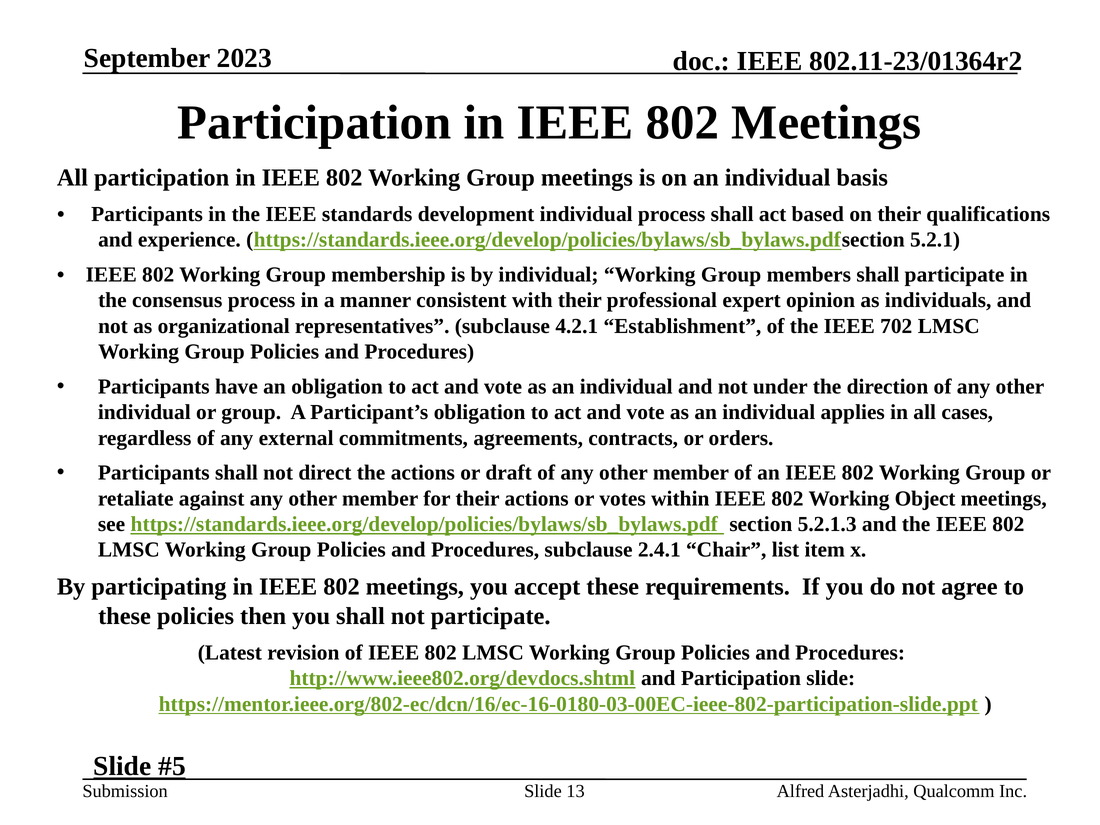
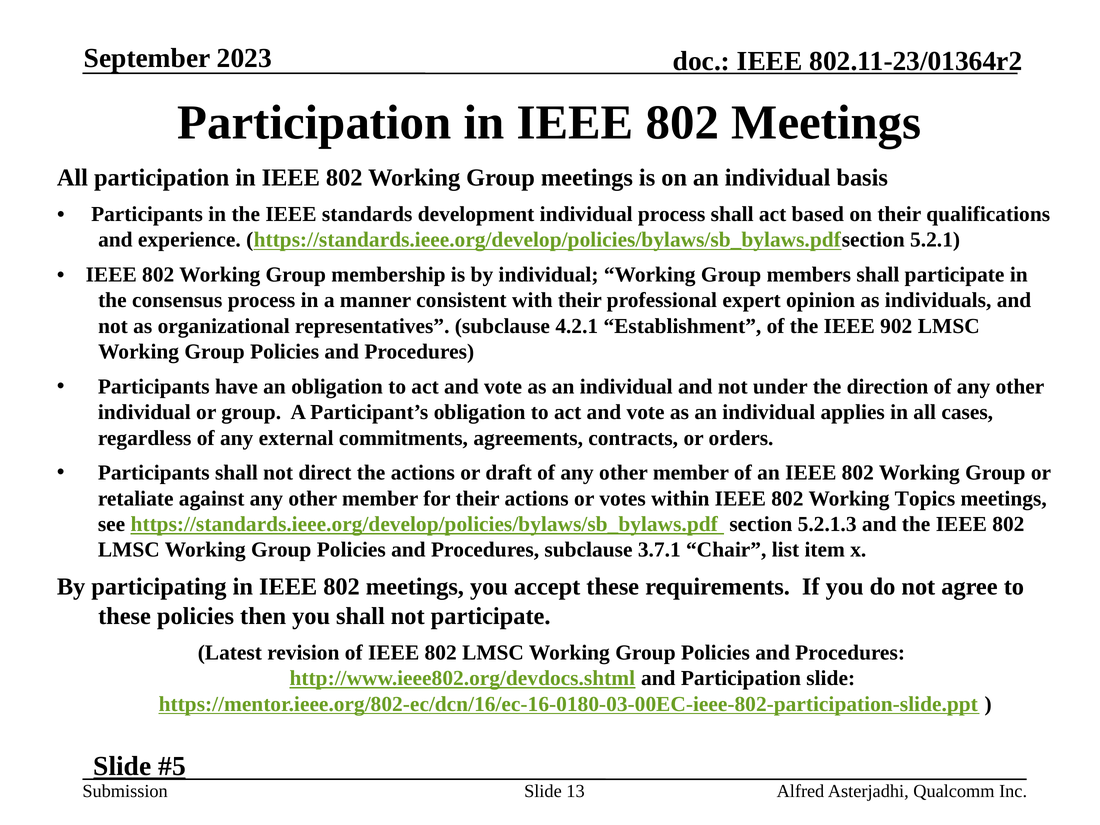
702: 702 -> 902 (896, 326)
Object: Object -> Topics (925, 499)
2.4.1: 2.4.1 -> 3.7.1 (659, 550)
